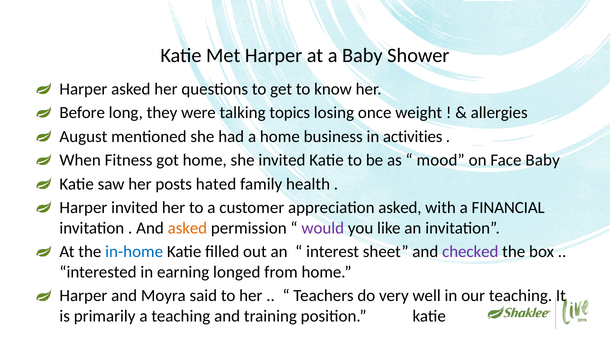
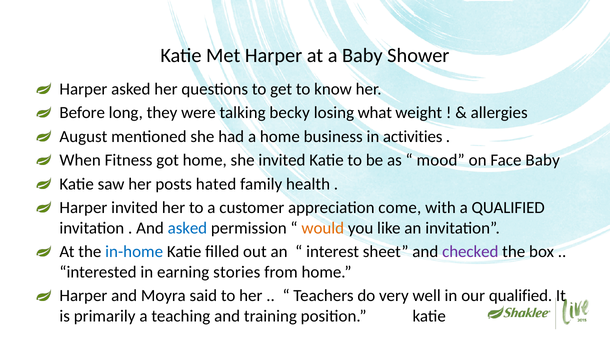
topics: topics -> becky (290, 113)
once: once -> what (375, 113)
appreciation asked: asked -> come (400, 208)
a FINANCIAL: FINANCIAL -> QUALIFIED (508, 208)
asked colour: orange -> blue (187, 228)
would colour: purple -> orange (323, 228)
longed: longed -> stories (237, 272)
our teaching: teaching -> qualified (521, 296)
